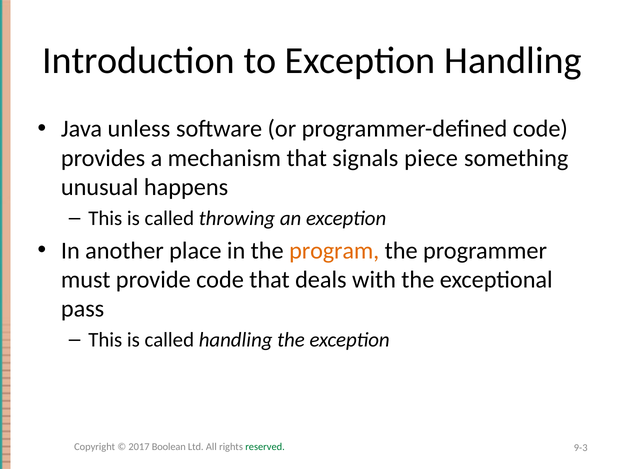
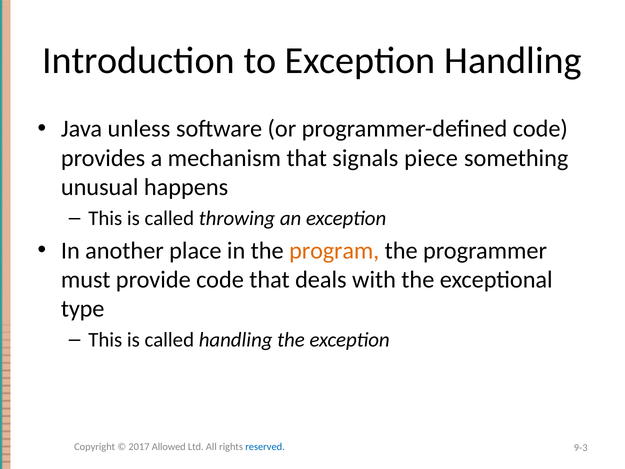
pass: pass -> type (83, 309)
Boolean: Boolean -> Allowed (169, 447)
reserved colour: green -> blue (265, 447)
